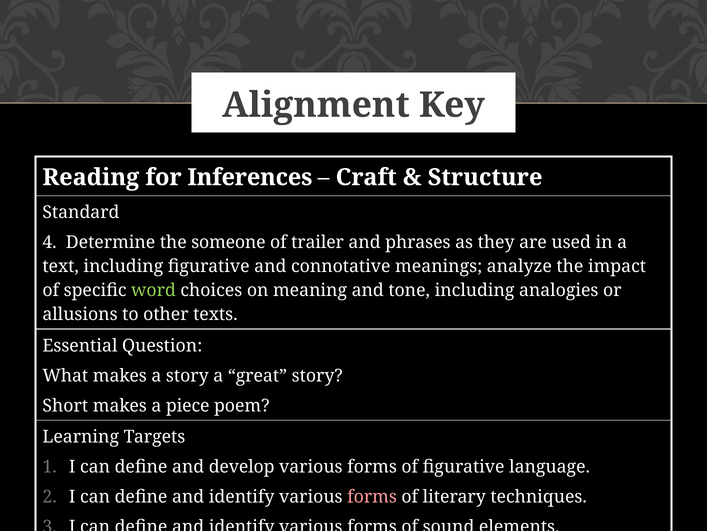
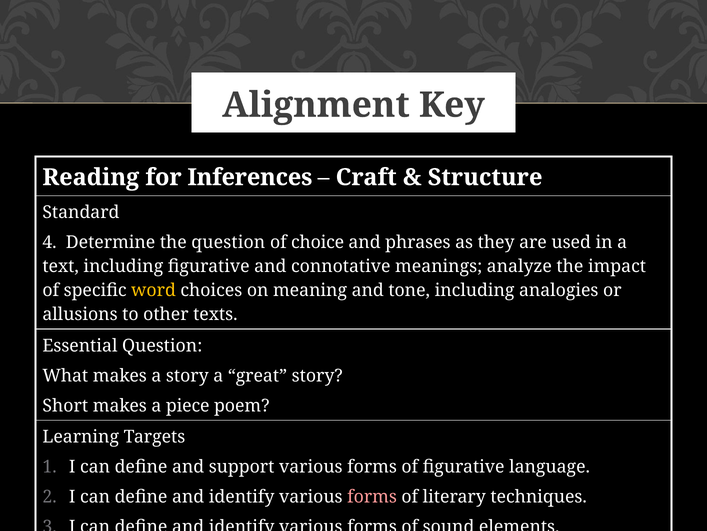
the someone: someone -> question (228, 242)
trailer: trailer -> choice (318, 242)
word colour: light green -> yellow (154, 290)
develop: develop -> support (242, 466)
